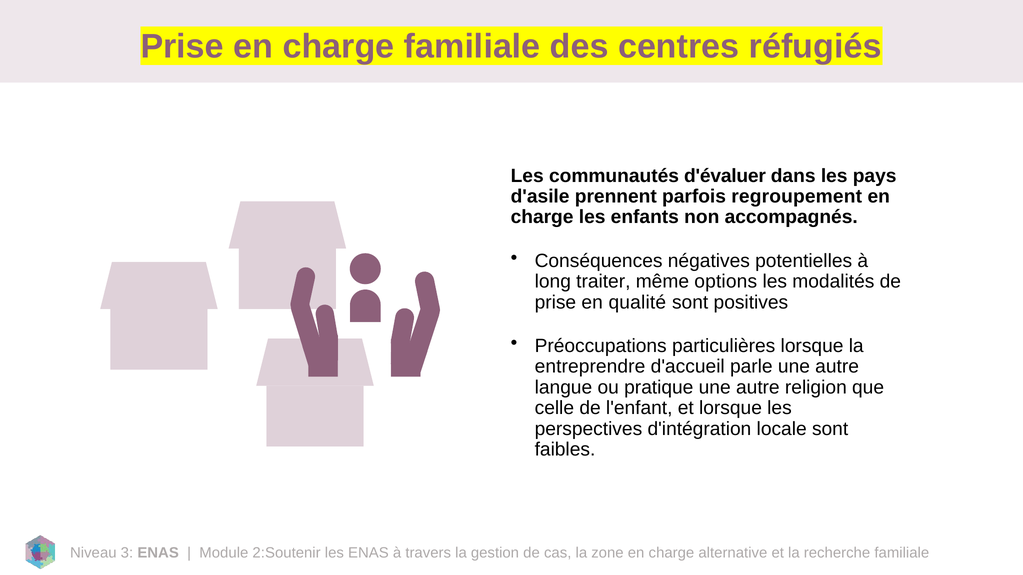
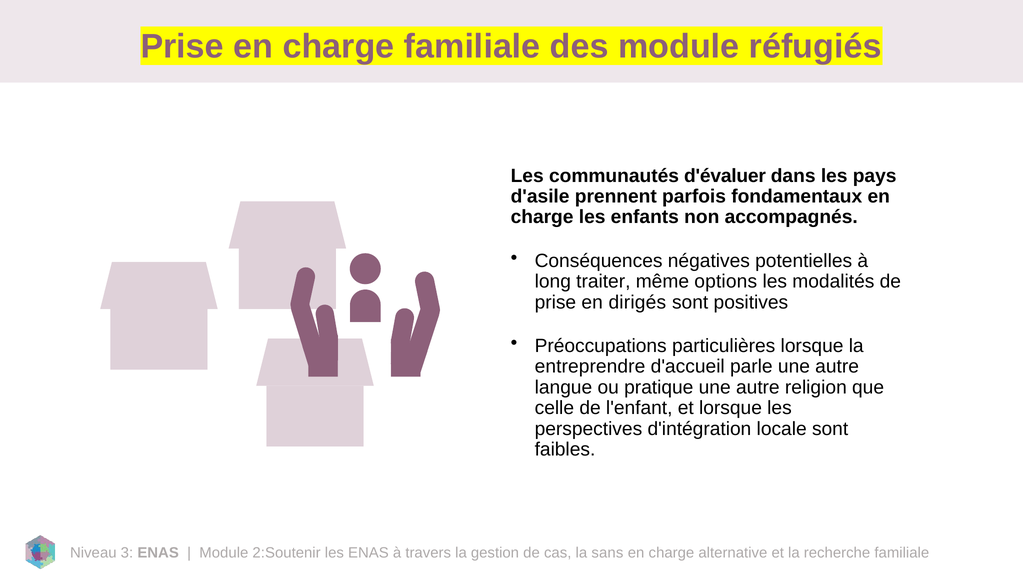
des centres: centres -> module (679, 46)
regroupement: regroupement -> fondamentaux (797, 197)
qualité: qualité -> dirigés (637, 302)
zone: zone -> sans (607, 553)
